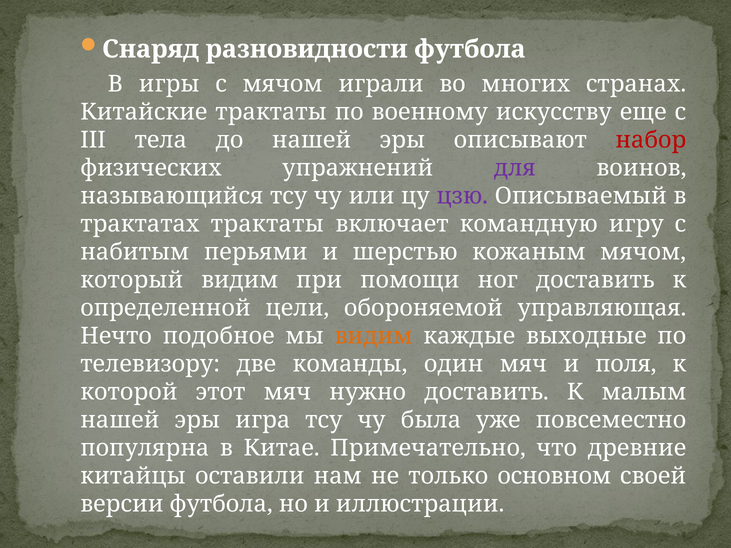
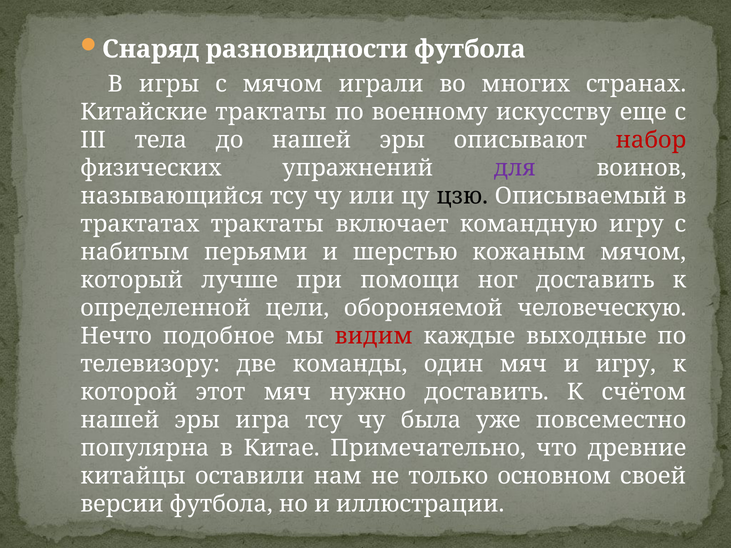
цзю colour: purple -> black (462, 196)
который видим: видим -> лучше (240, 280)
управляющая: управляющая -> человеческую (602, 308)
видим colour: orange -> red (374, 336)
и поля: поля -> игру (626, 364)
малым: малым -> счётом (644, 392)
